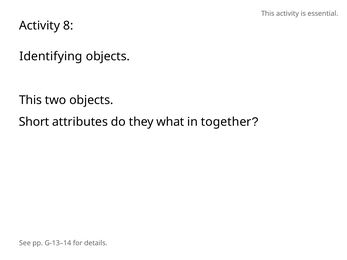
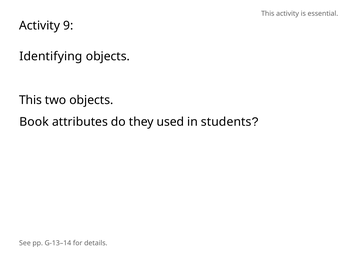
8: 8 -> 9 (68, 26)
Short: Short -> Book (34, 122)
what: what -> used (170, 122)
together: together -> students (226, 122)
